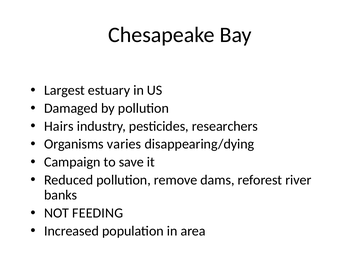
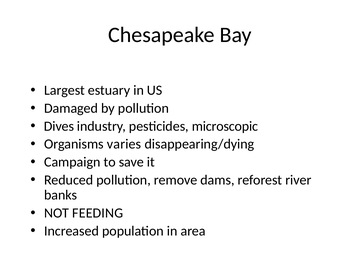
Hairs: Hairs -> Dives (59, 126)
researchers: researchers -> microscopic (225, 126)
